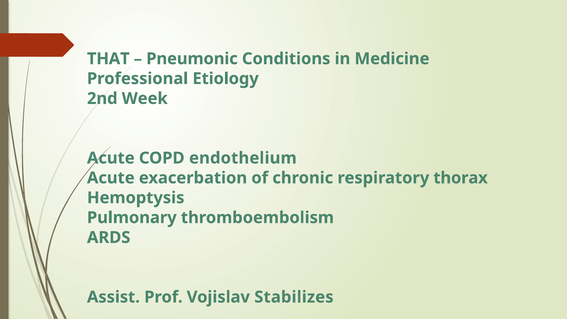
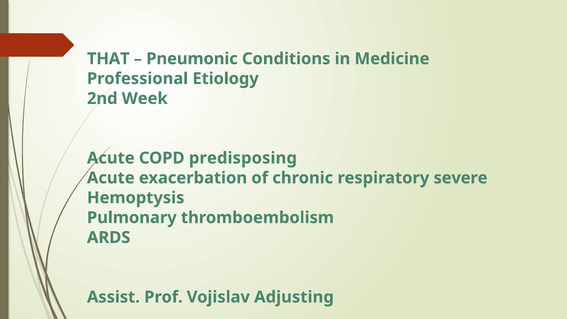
endothelium: endothelium -> predisposing (243, 158)
thorax: thorax -> severe (461, 178)
Stabilizes: Stabilizes -> Adjusting (294, 297)
